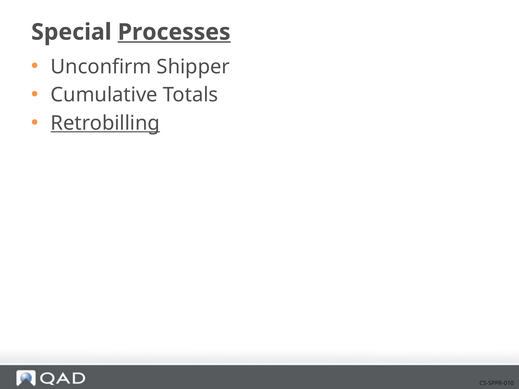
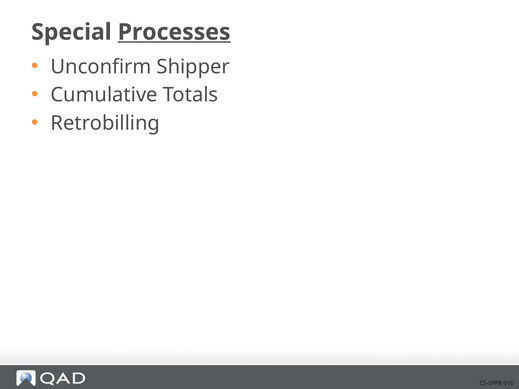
Retrobilling underline: present -> none (105, 123)
